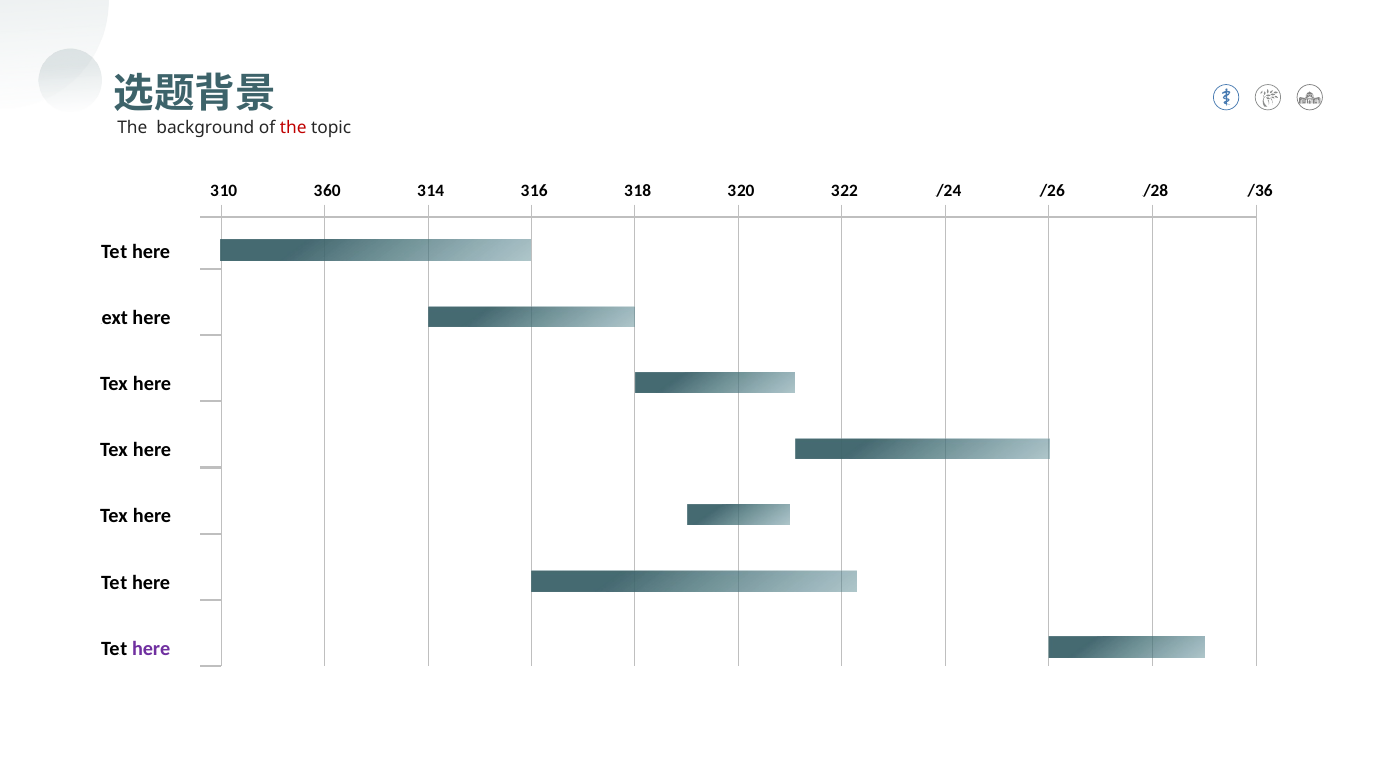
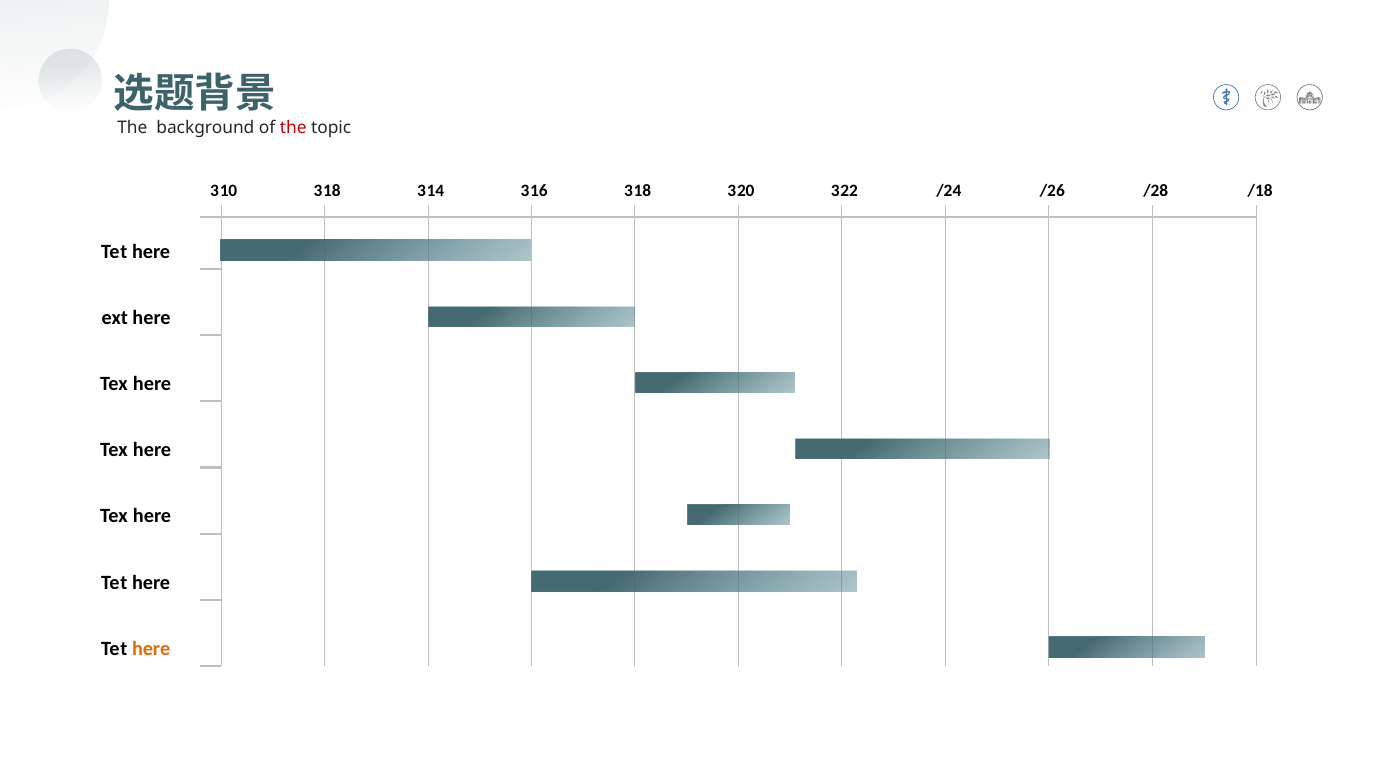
60: 60 -> 18 (332, 191)
/36: /36 -> /18 (1260, 191)
here colour: purple -> orange (151, 649)
